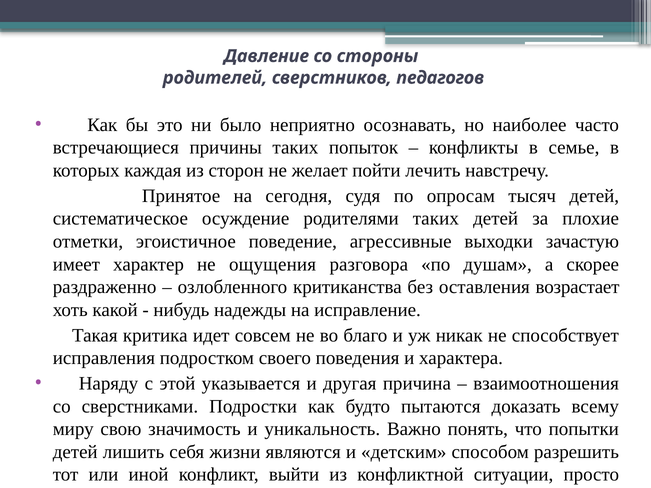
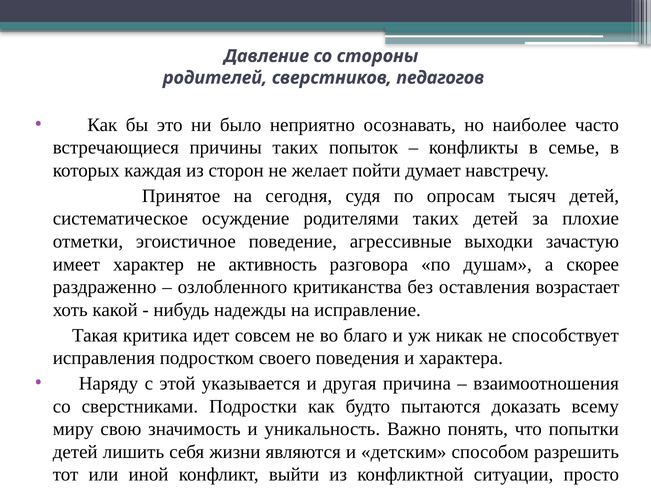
лечить: лечить -> думает (433, 171)
ощущения: ощущения -> активность (273, 264)
